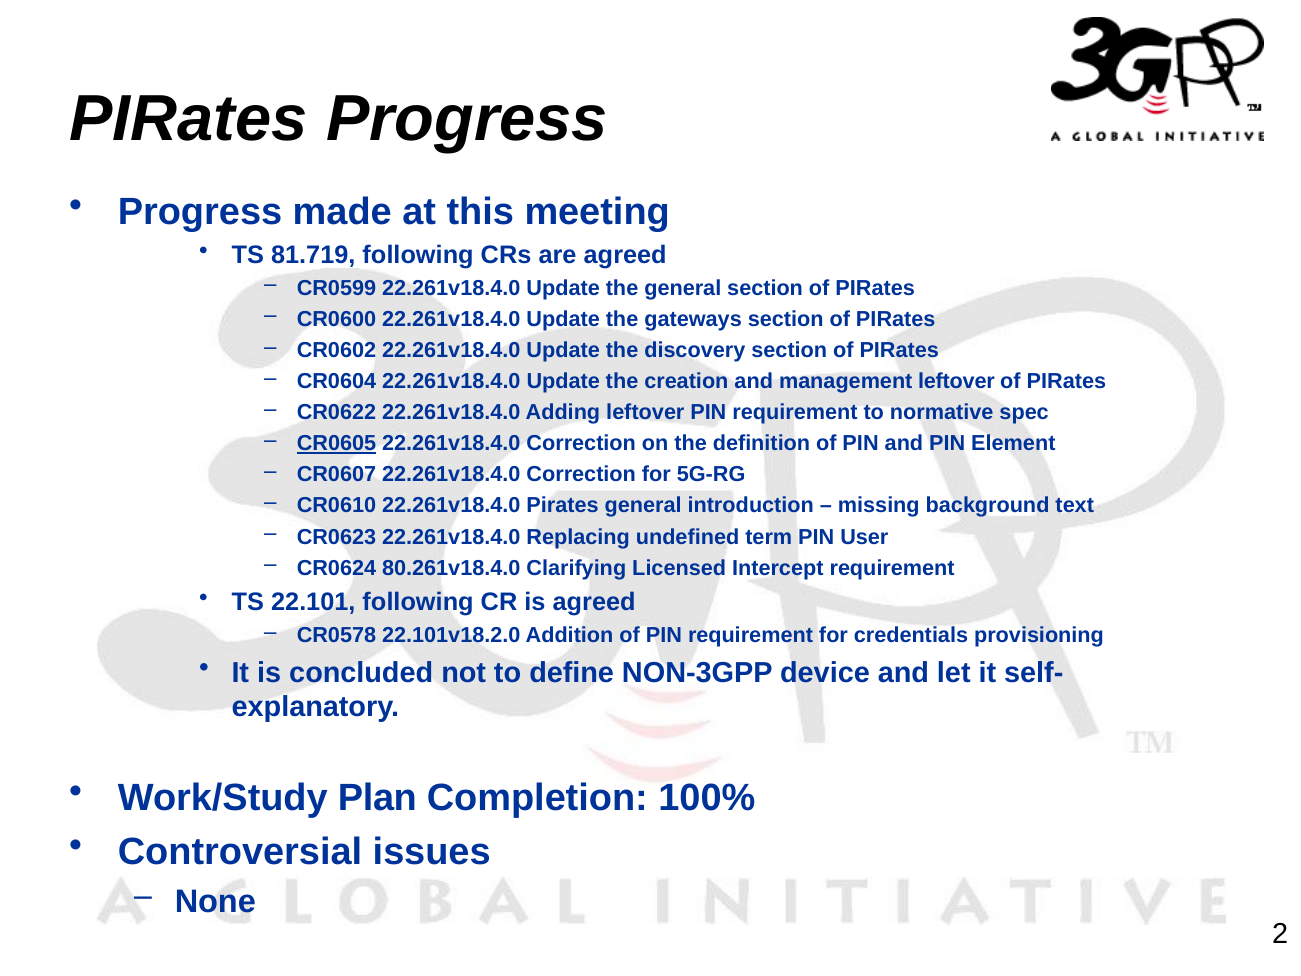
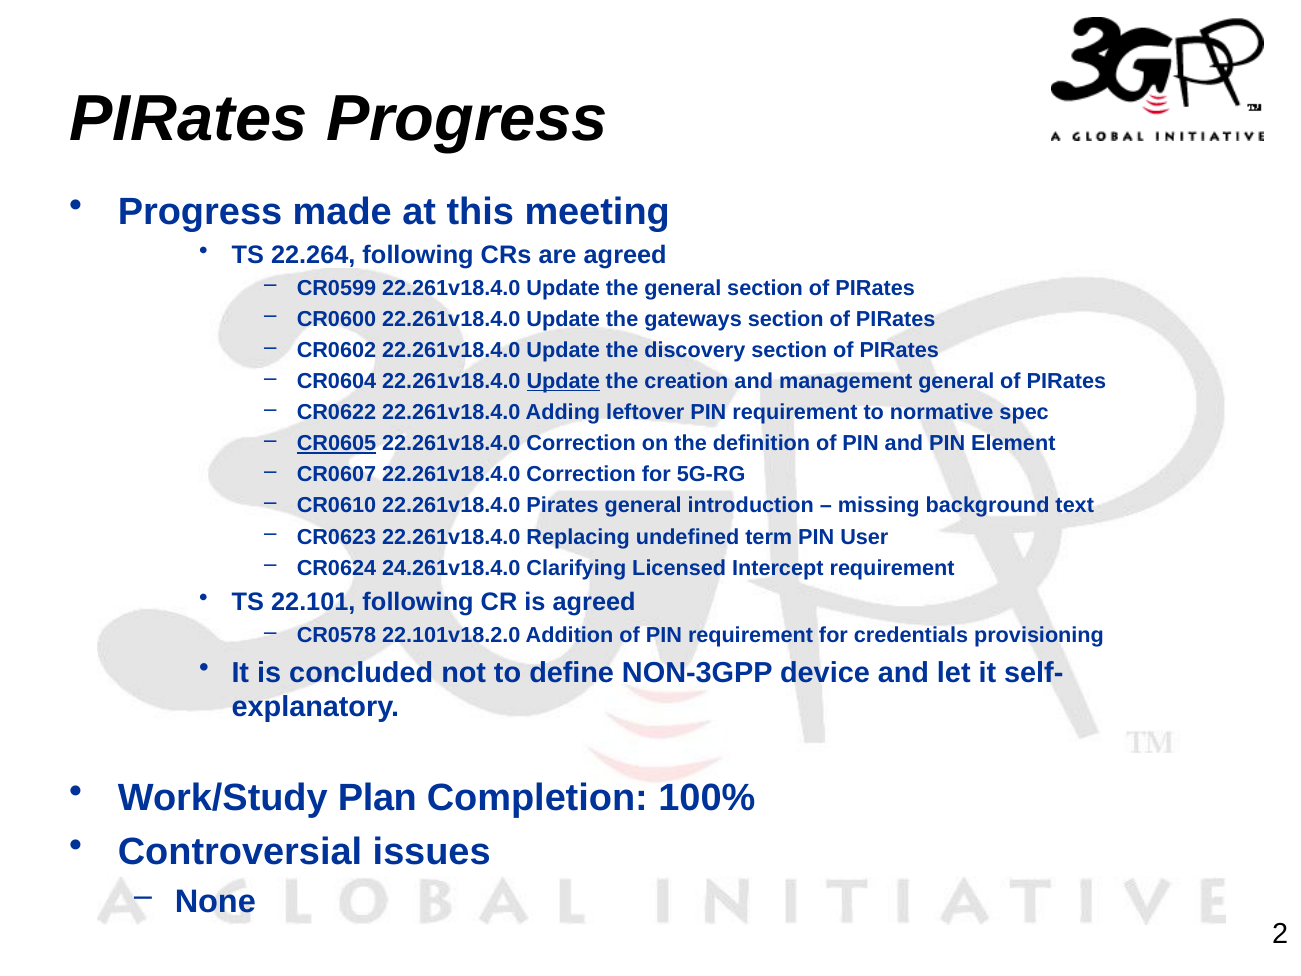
81.719: 81.719 -> 22.264 (313, 255)
Update underline: none -> present (563, 381)
management leftover: leftover -> general (956, 381)
80.261v18.4.0: 80.261v18.4.0 -> 24.261v18.4.0 (451, 568)
